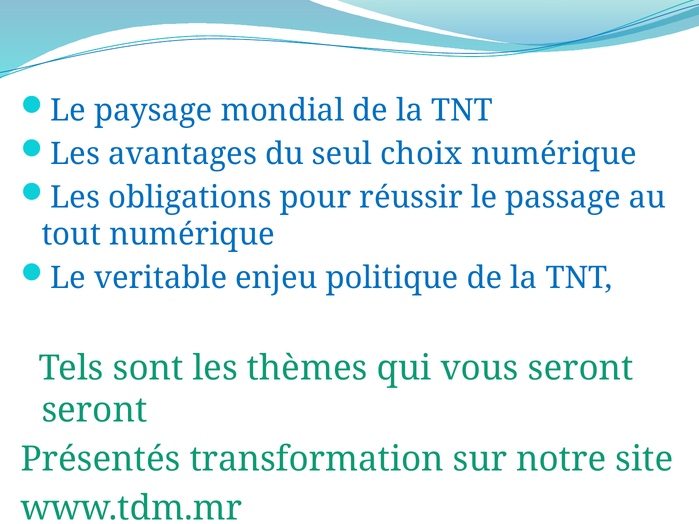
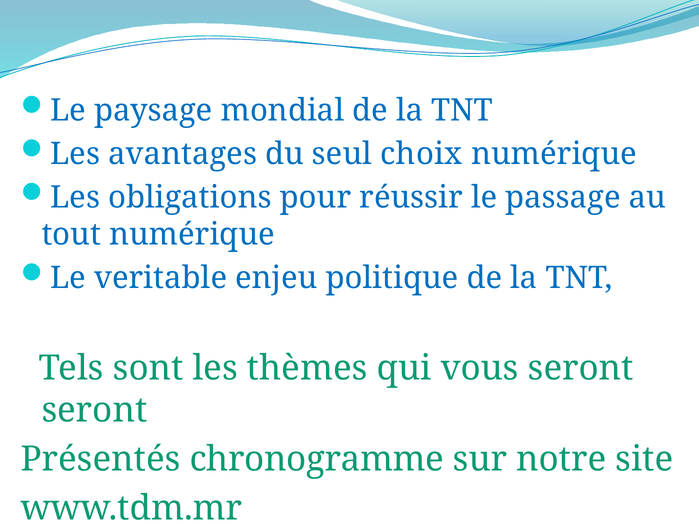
transformation: transformation -> chronogramme (317, 459)
